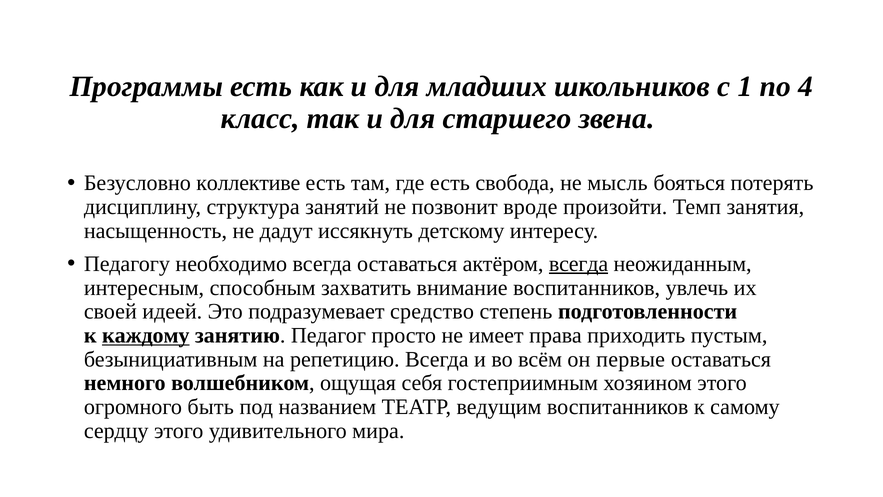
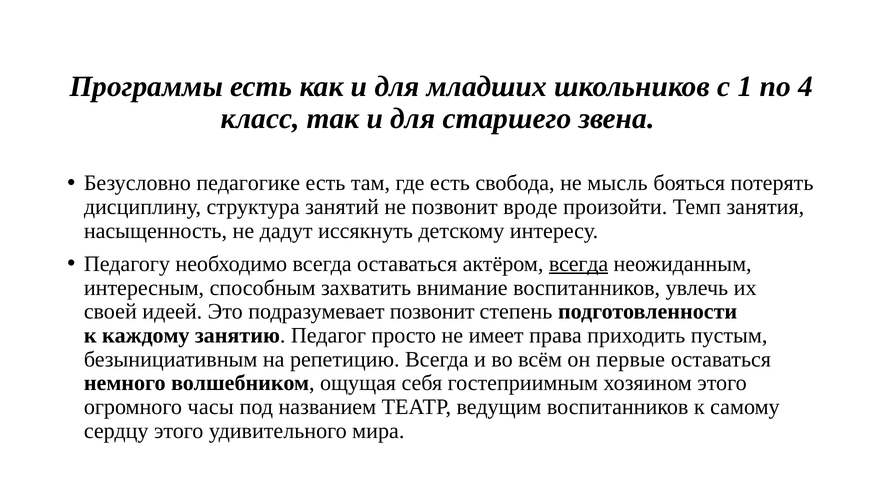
коллективе: коллективе -> педагогике (248, 183)
подразумевает средство: средство -> позвонит (432, 311)
каждому underline: present -> none (146, 335)
быть: быть -> часы (211, 407)
